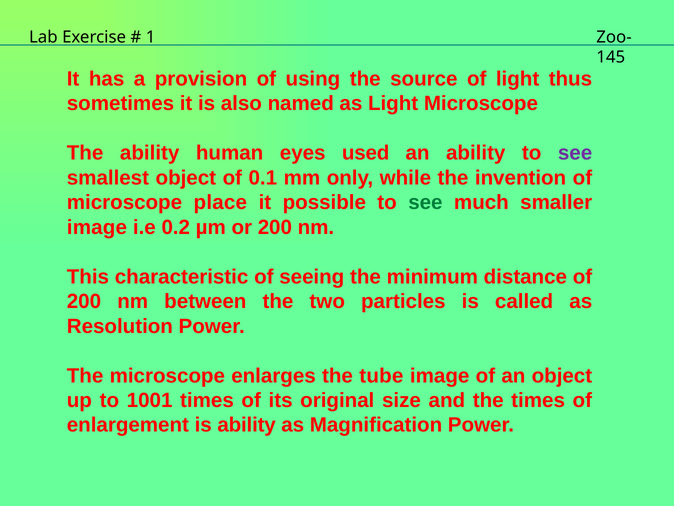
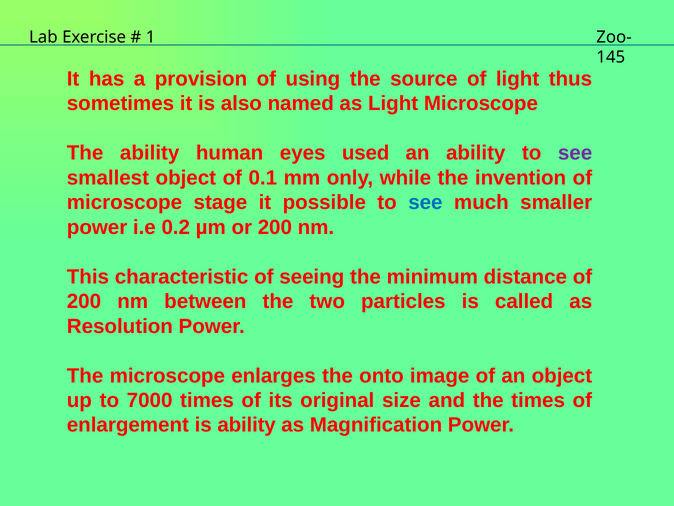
place: place -> stage (220, 202)
see colour: green -> blue (425, 202)
image: image -> power (97, 227)
tube: tube -> onto (381, 375)
1001: 1001 -> 7000 (150, 400)
